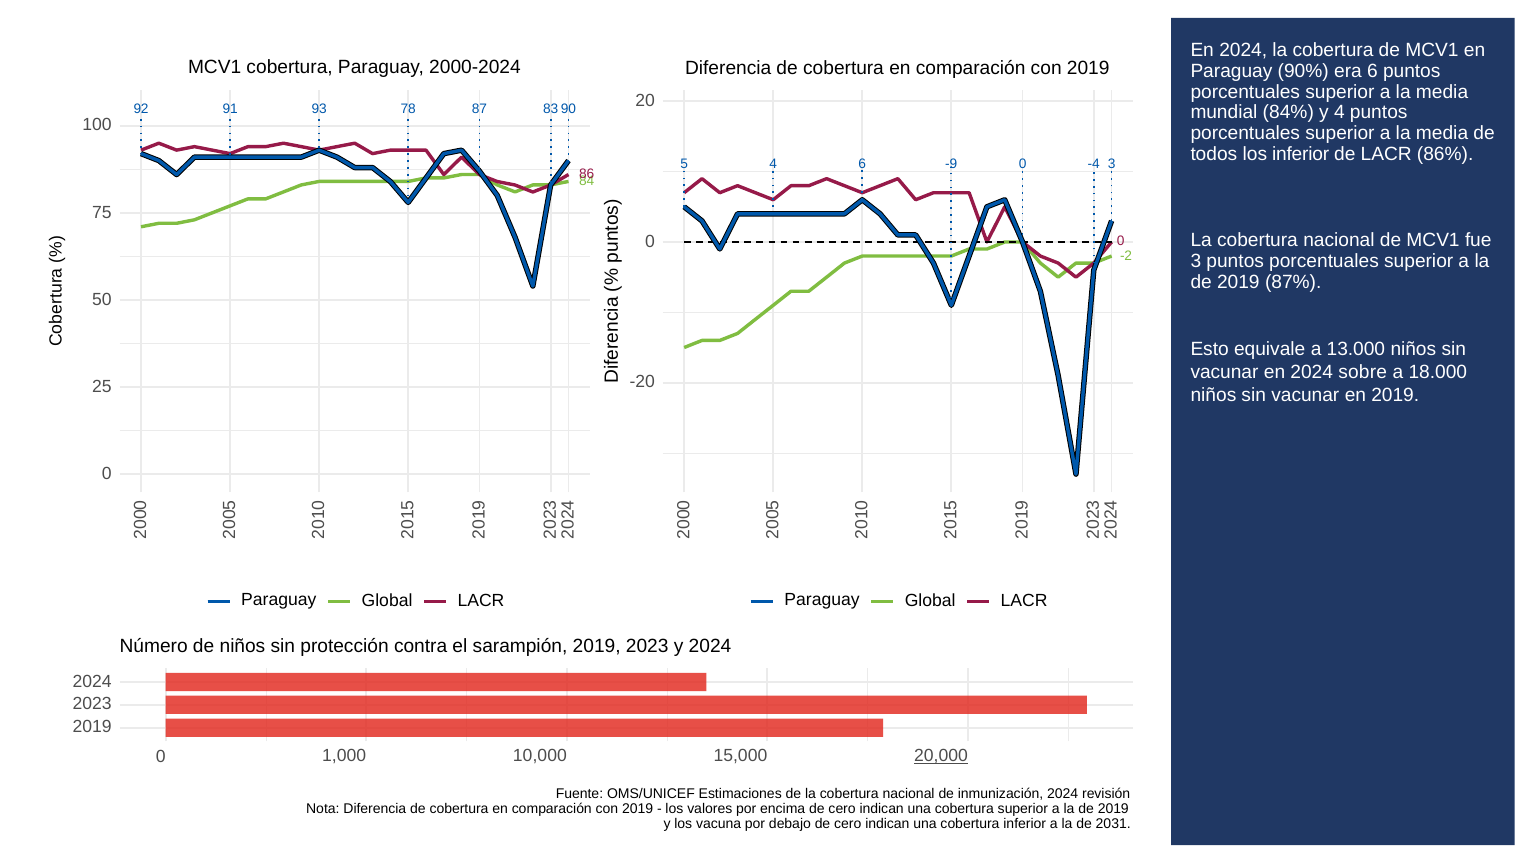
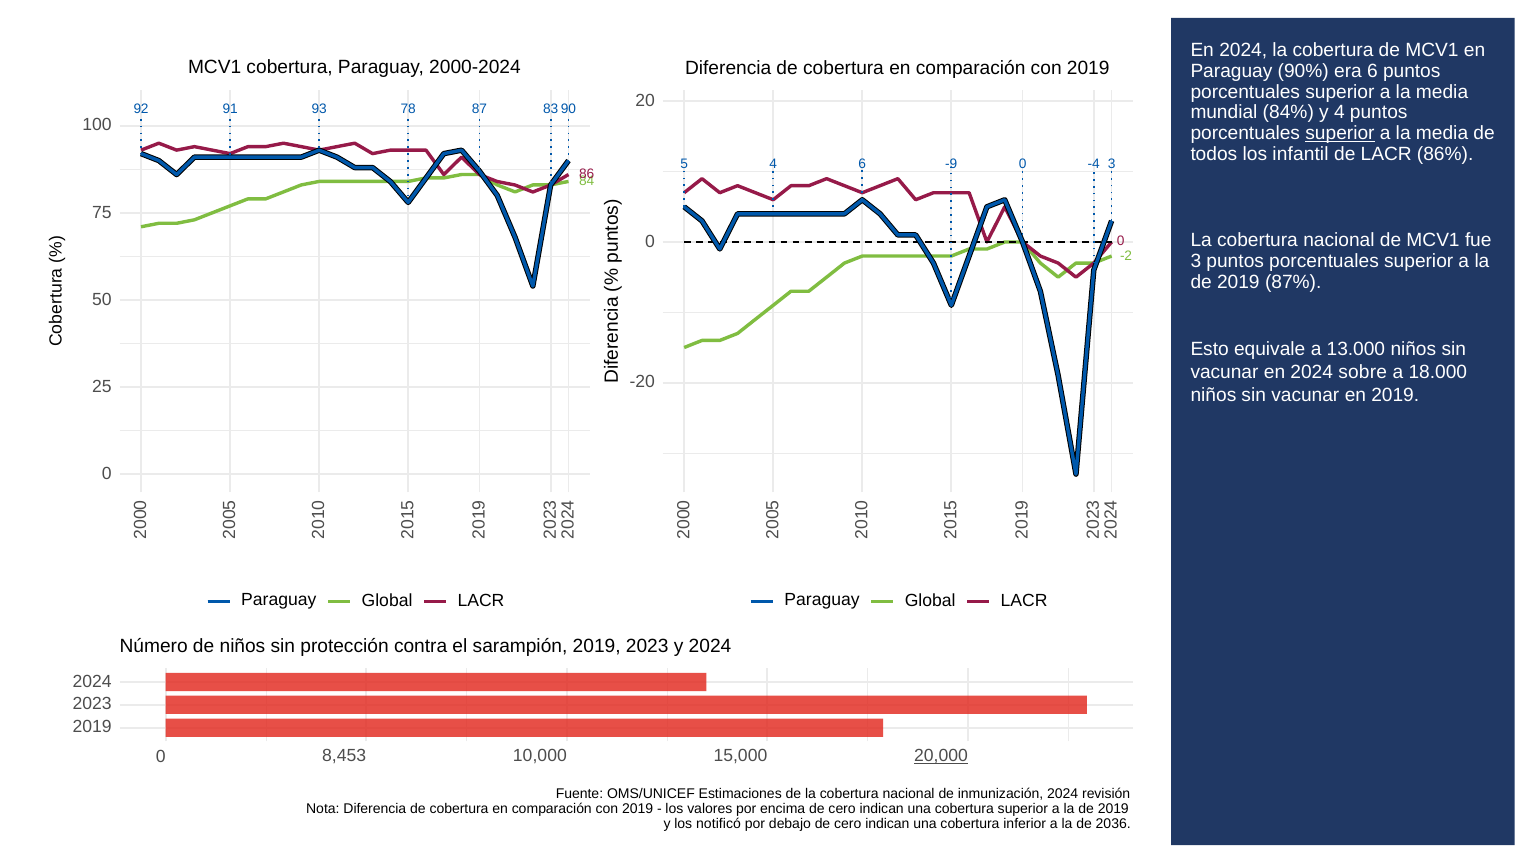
superior underline: none -> present (1340, 133)
los inferior: inferior -> infantil (1301, 154)
1,000: 1,000 -> 8,453 (344, 755)
vacuna: vacuna -> notificó (719, 824)
2031: 2031 -> 2036 (1113, 824)
